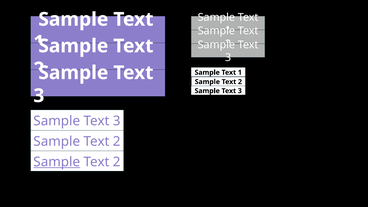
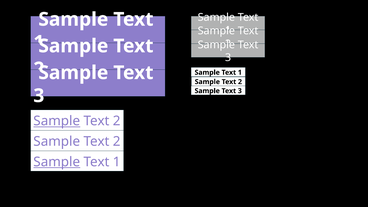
Sample underline: none -> present (57, 121)
3: 3 -> 2 (117, 121)
2: 2 -> 1 (117, 162)
